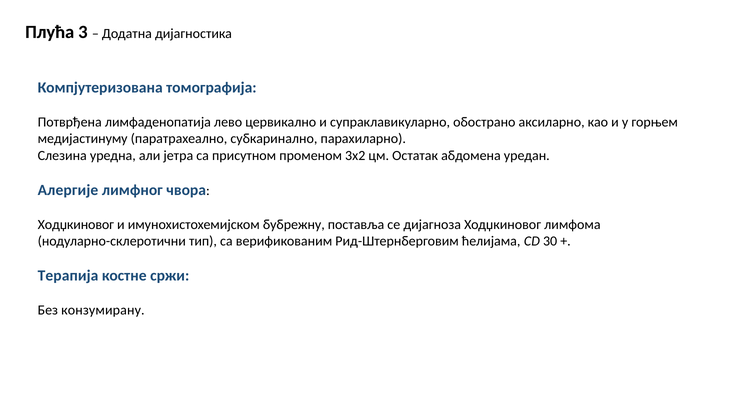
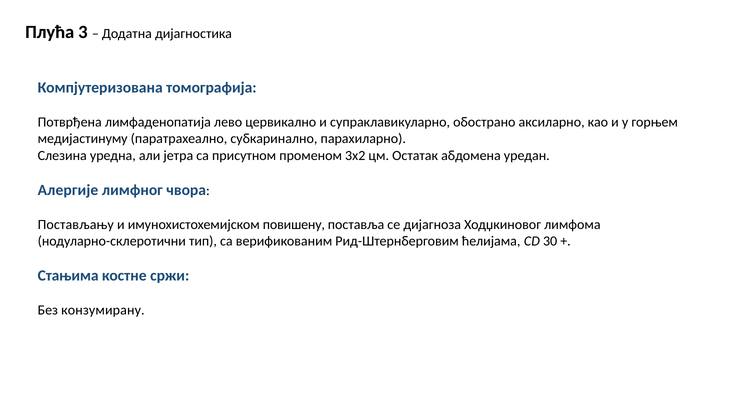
Ходџкиновог: Ходџкиновог -> Постављању (76, 225)
бубрежну: бубрежну -> повишену (294, 225)
Терапија: Терапија -> Стањима (68, 276)
